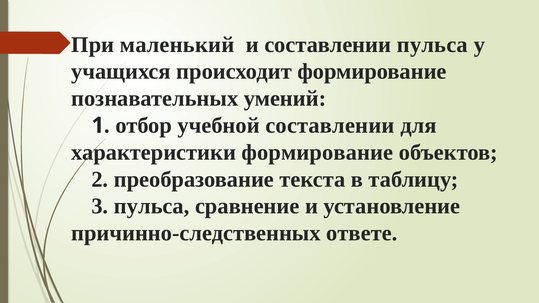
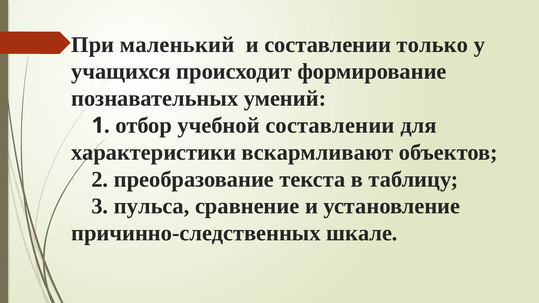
составлении пульса: пульса -> только (432, 45)
характеристики формирование: формирование -> вскармливают (317, 152)
ответе: ответе -> шкале (362, 233)
